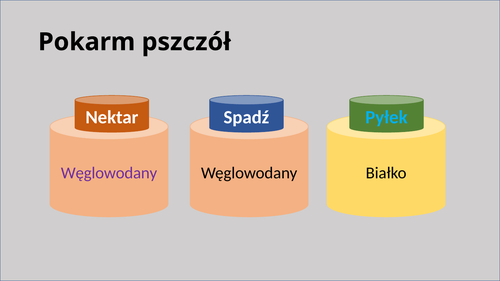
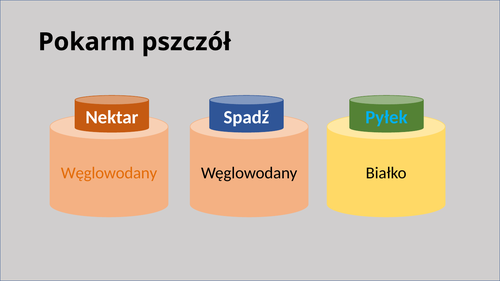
Węglowodany colour: purple -> orange (109, 173)
